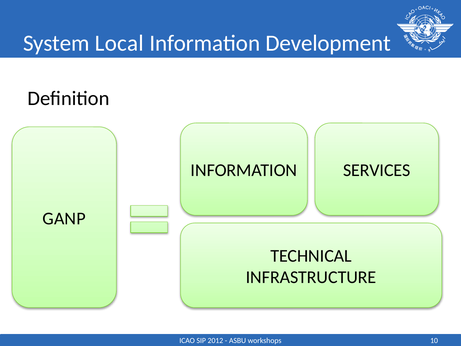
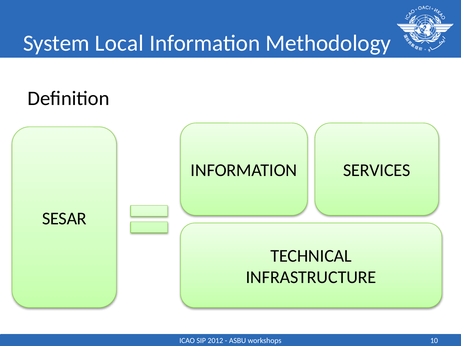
Development: Development -> Methodology (328, 43)
GANP: GANP -> SESAR (64, 218)
